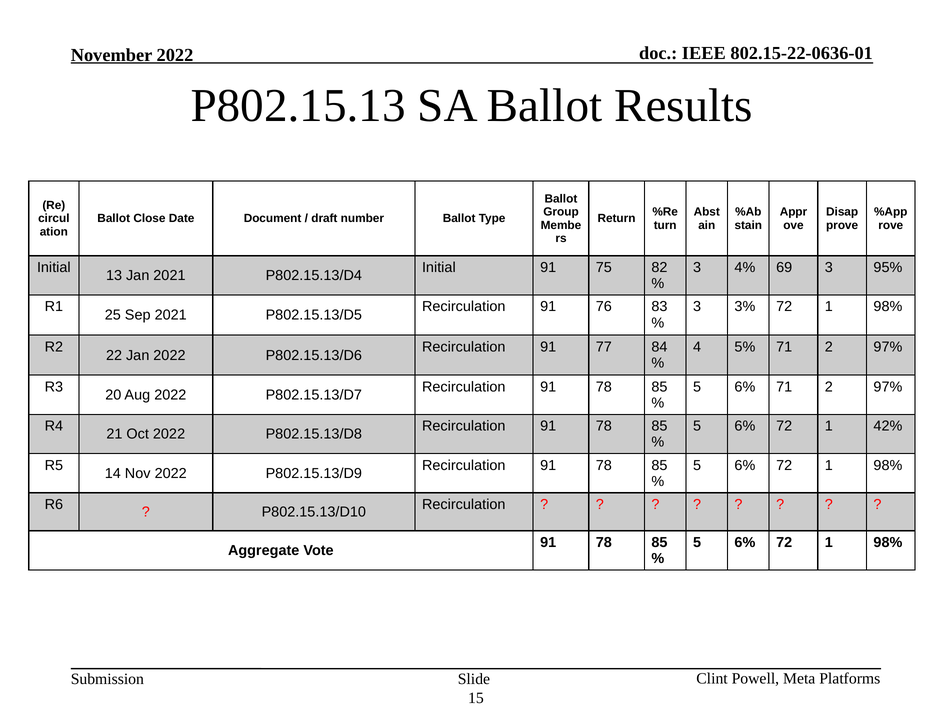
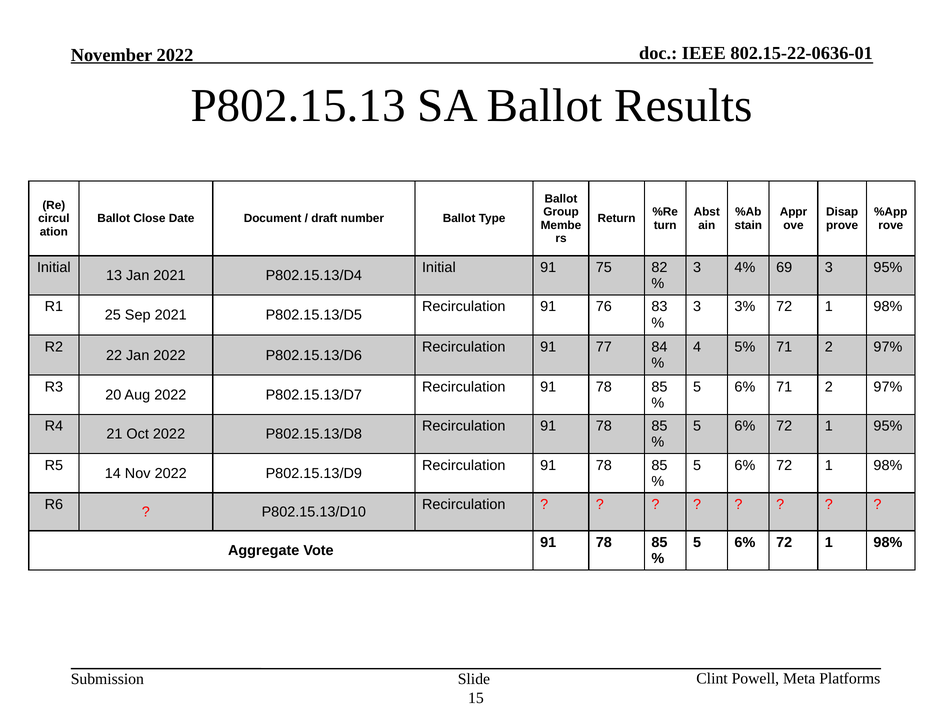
1 42%: 42% -> 95% (888, 426)
